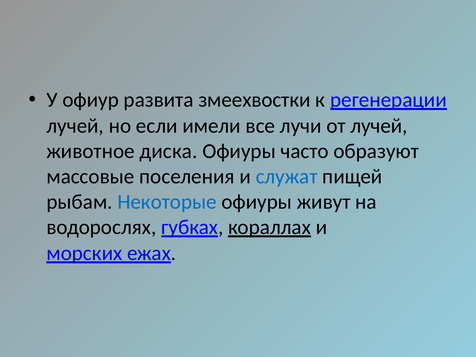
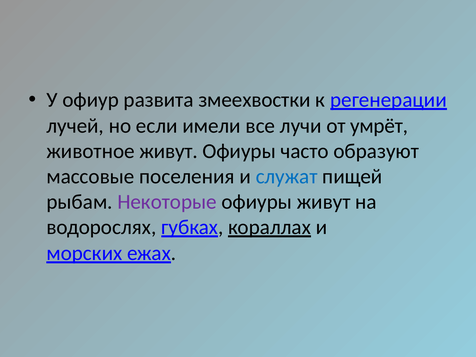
от лучей: лучей -> умрёт (379, 126)
животное диска: диска -> живут (169, 151)
Некоторые colour: blue -> purple (167, 202)
